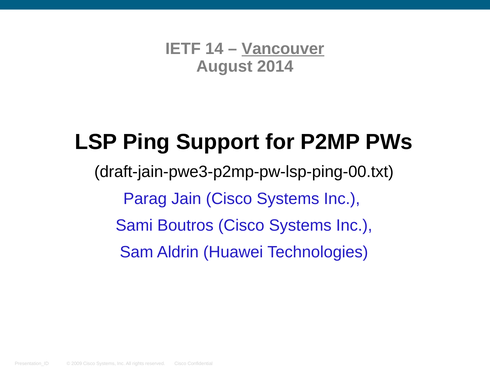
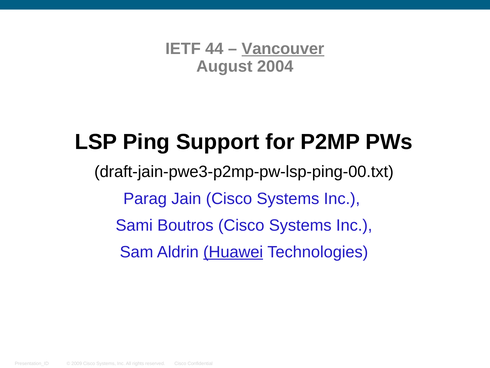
14: 14 -> 44 (214, 49)
2014: 2014 -> 2004 (275, 66)
Huawei underline: none -> present (233, 252)
